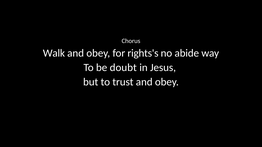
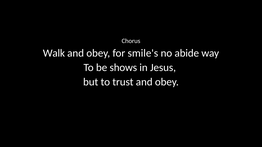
rights's: rights's -> smile's (143, 53)
doubt: doubt -> shows (123, 68)
